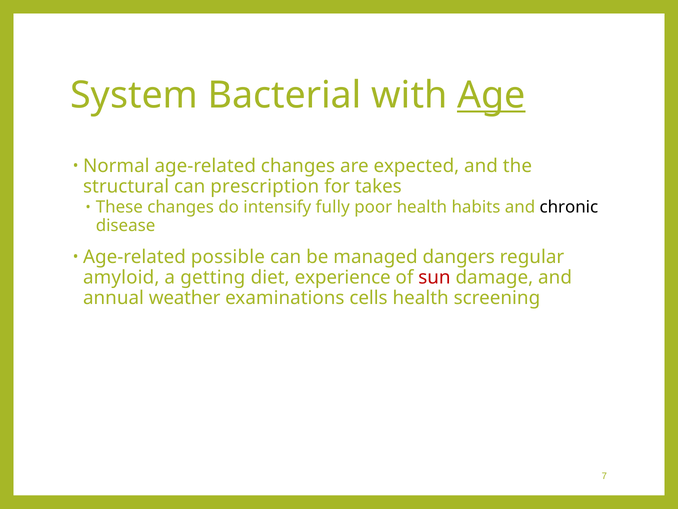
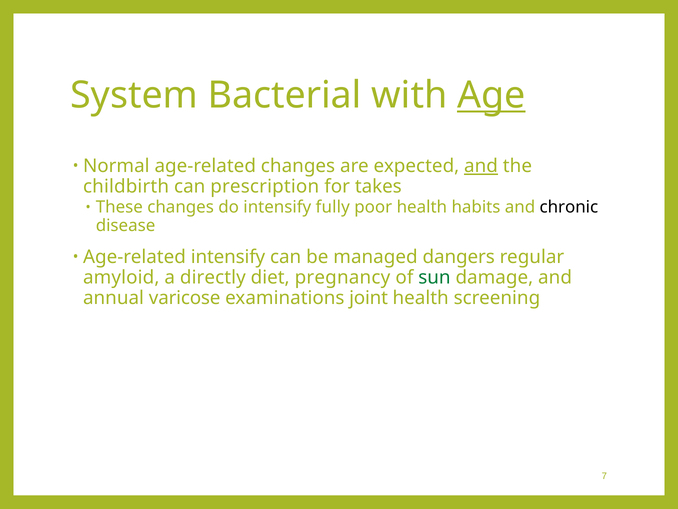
and underline: none -> present (481, 166)
structural: structural -> childbirth (126, 186)
Age-related possible: possible -> intensify (228, 257)
getting: getting -> directly (213, 277)
experience: experience -> pregnancy (342, 277)
sun colour: red -> green (434, 277)
weather: weather -> varicose (185, 298)
cells: cells -> joint (369, 298)
